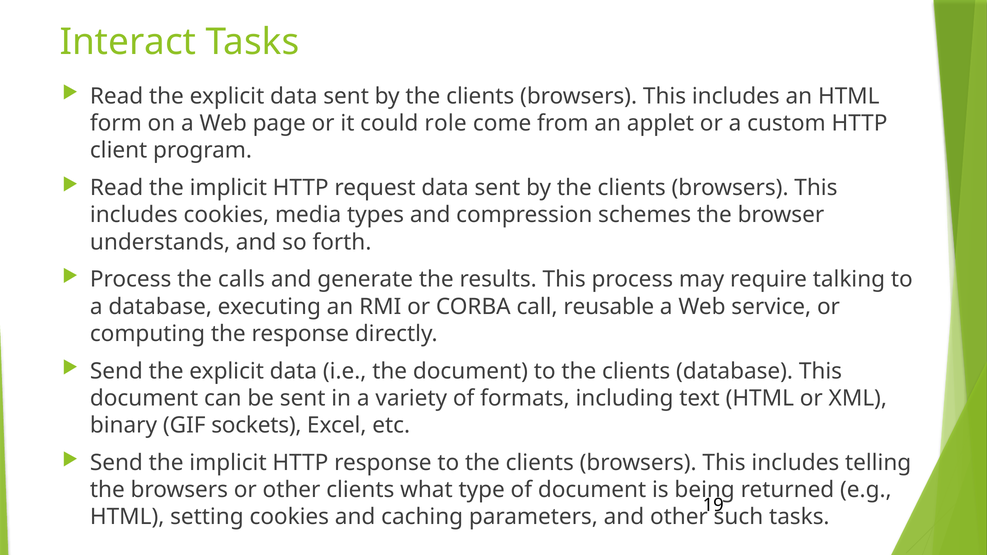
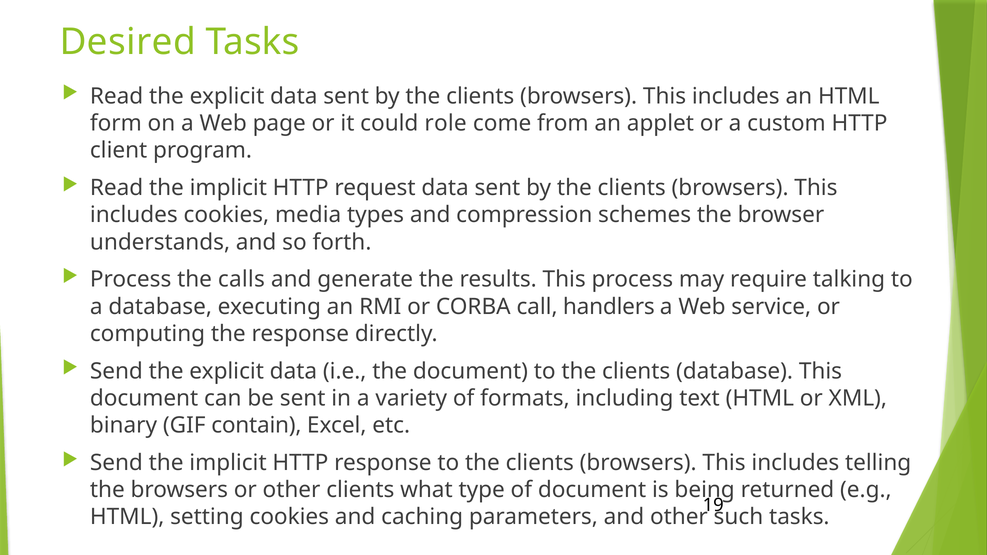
Interact: Interact -> Desired (128, 42)
reusable: reusable -> handlers (609, 307)
sockets: sockets -> contain (256, 426)
